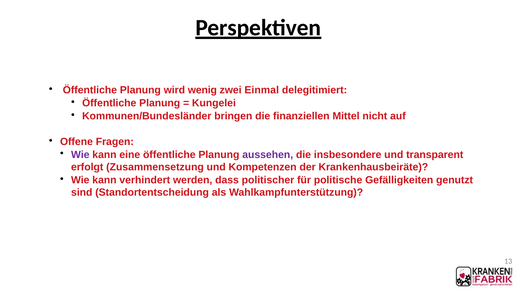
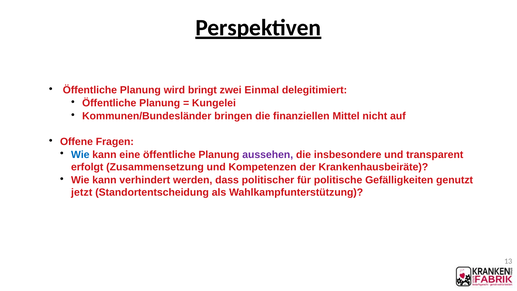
wenig: wenig -> bringt (202, 90)
Wie colour: purple -> blue (80, 154)
sind: sind -> jetzt (82, 192)
